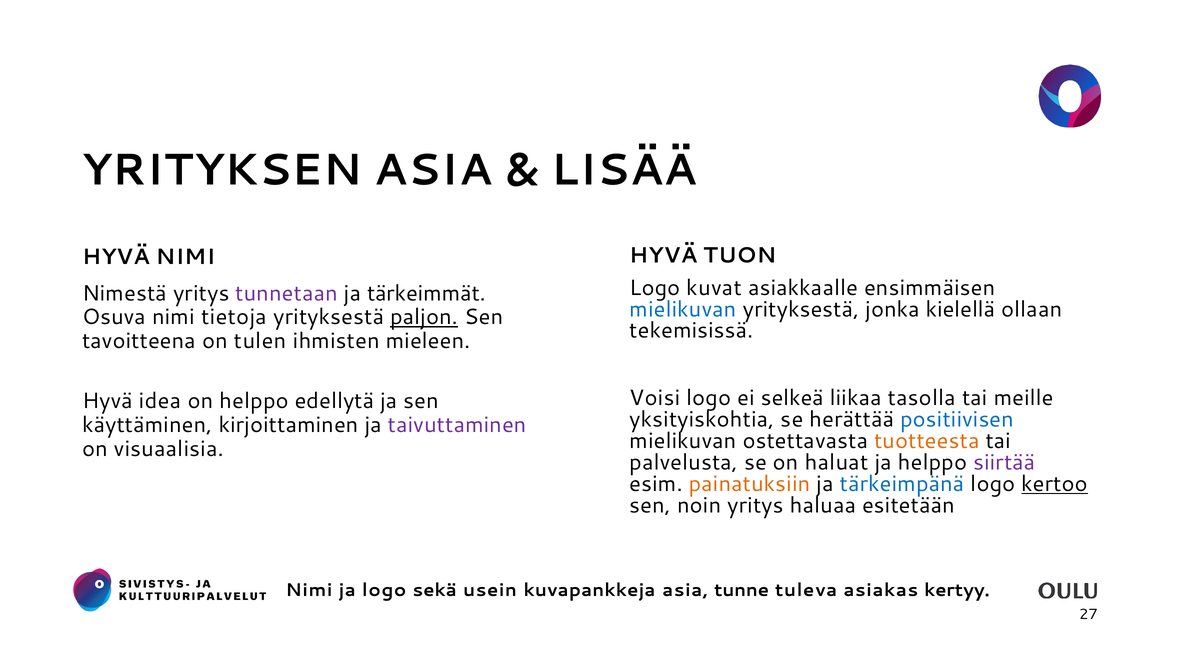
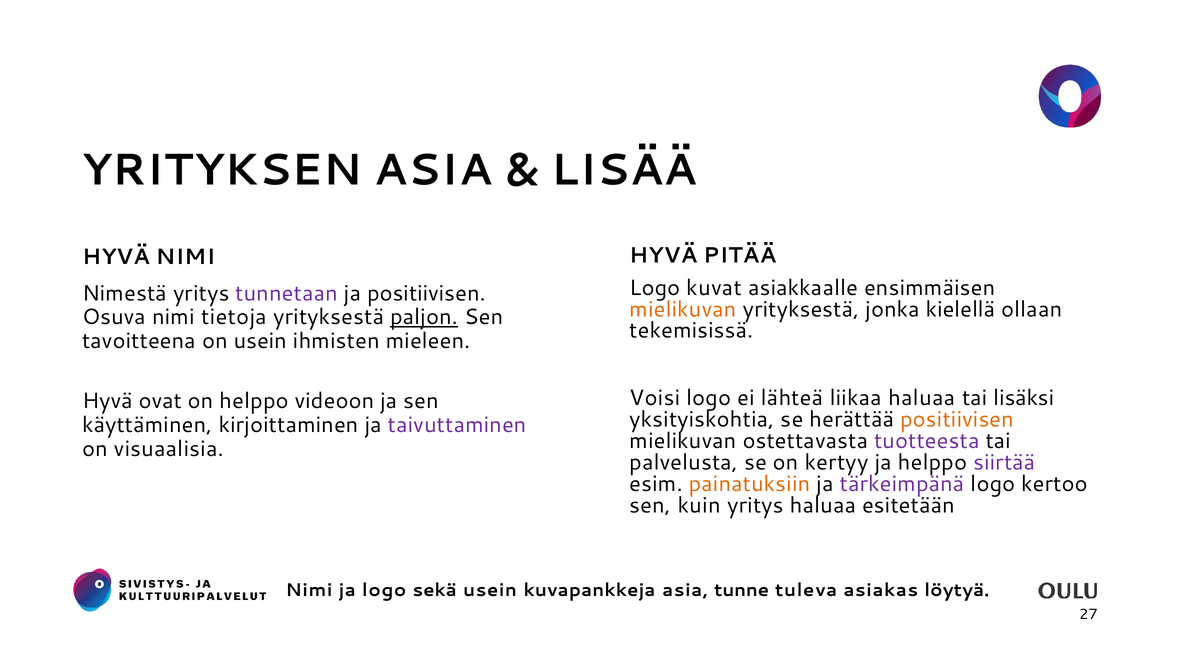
TUON: TUON -> PITÄÄ (740, 255)
ja tärkeimmät: tärkeimmät -> positiivisen (426, 293)
mielikuvan colour: blue -> orange (683, 309)
on tulen: tulen -> usein (260, 341)
selkeä: selkeä -> lähteä (792, 398)
liikaa tasolla: tasolla -> haluaa (922, 398)
meille: meille -> lisäksi (1024, 398)
idea: idea -> ovat (160, 401)
edellytä: edellytä -> videoon (334, 401)
positiivisen colour: blue -> orange (957, 420)
tuotteesta colour: orange -> purple (927, 441)
haluat: haluat -> kertyy (837, 463)
tärkeimpänä colour: blue -> purple (902, 484)
kertoo underline: present -> none (1055, 484)
noin: noin -> kuin (699, 506)
kertyy: kertyy -> löytyä (957, 591)
